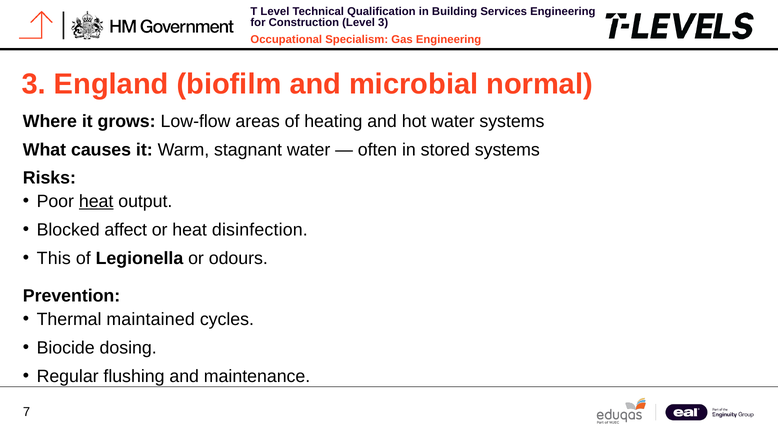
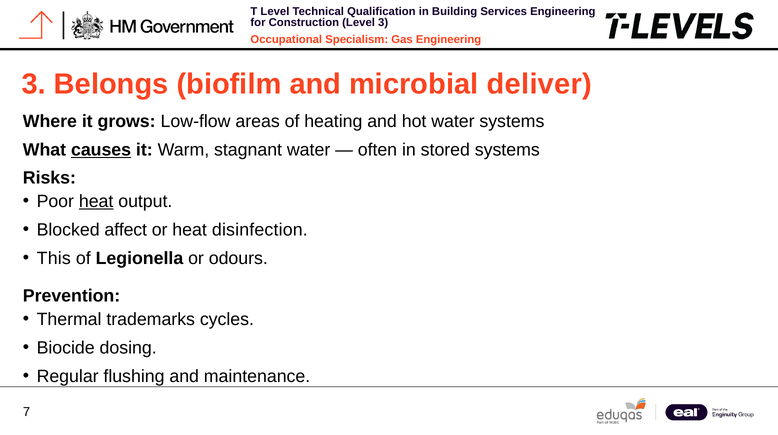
England: England -> Belongs (111, 84)
normal: normal -> deliver (539, 84)
causes underline: none -> present (101, 150)
maintained: maintained -> trademarks (151, 319)
